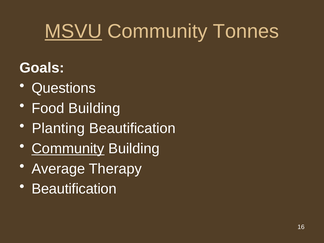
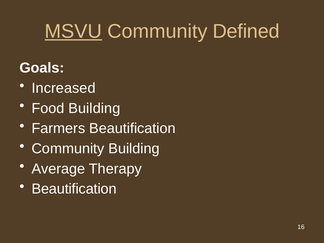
Tonnes: Tonnes -> Defined (246, 31)
Questions: Questions -> Increased (64, 88)
Planting: Planting -> Farmers (58, 128)
Community underline: present -> none (68, 149)
